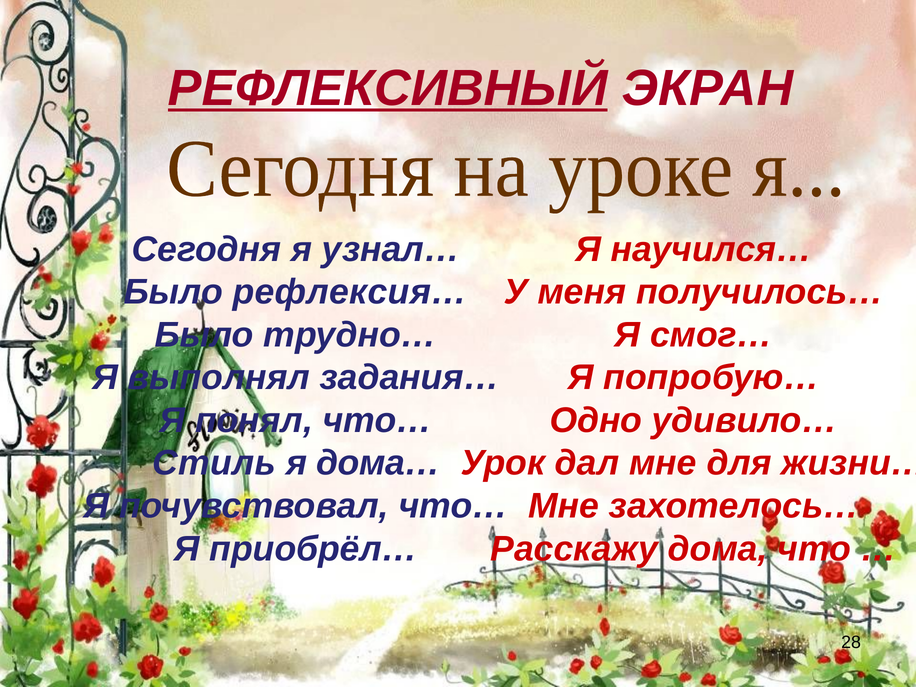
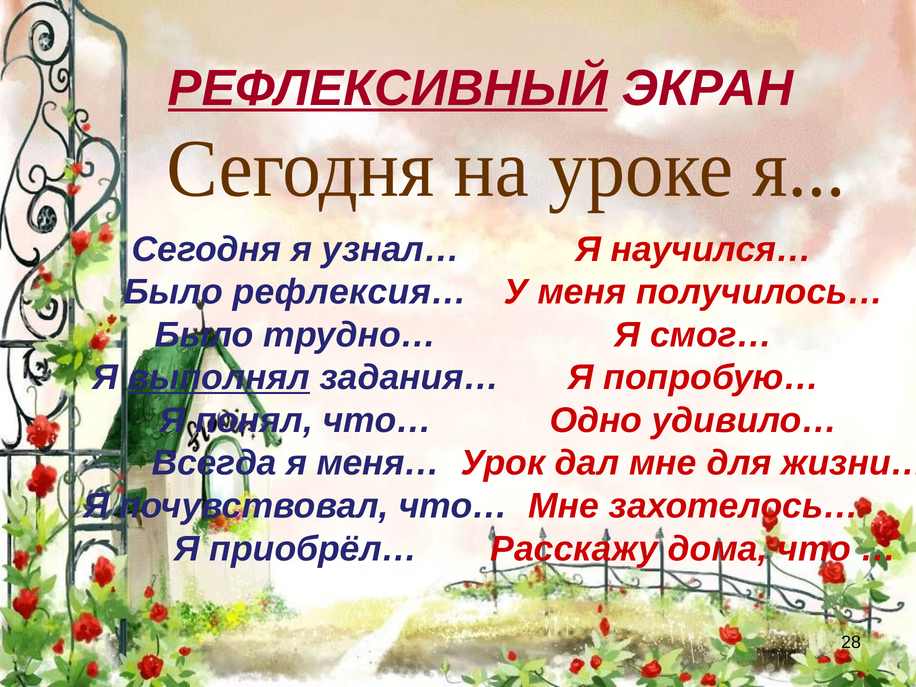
выполнял underline: none -> present (219, 378)
Стиль: Стиль -> Всегда (214, 463)
дома…: дома… -> меня… (378, 463)
